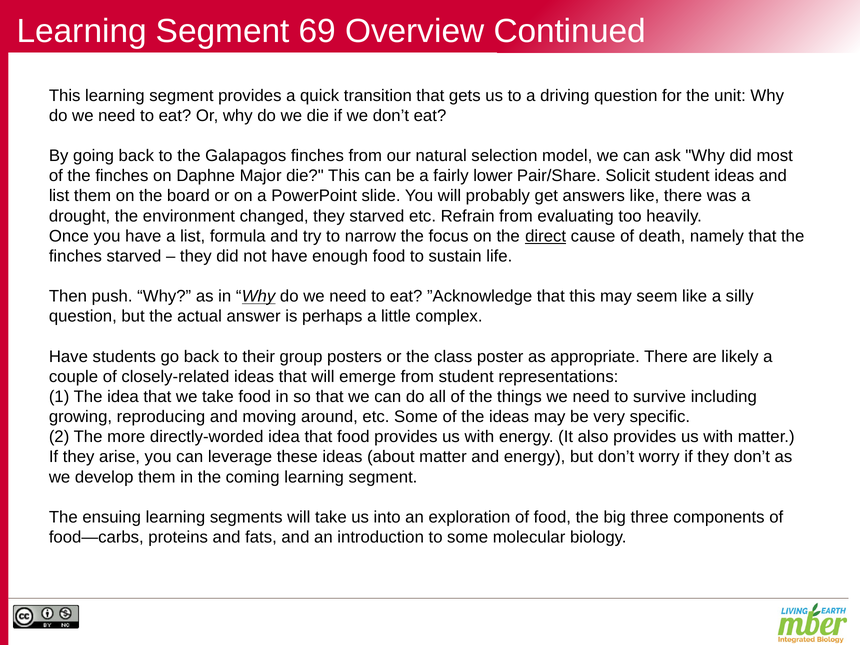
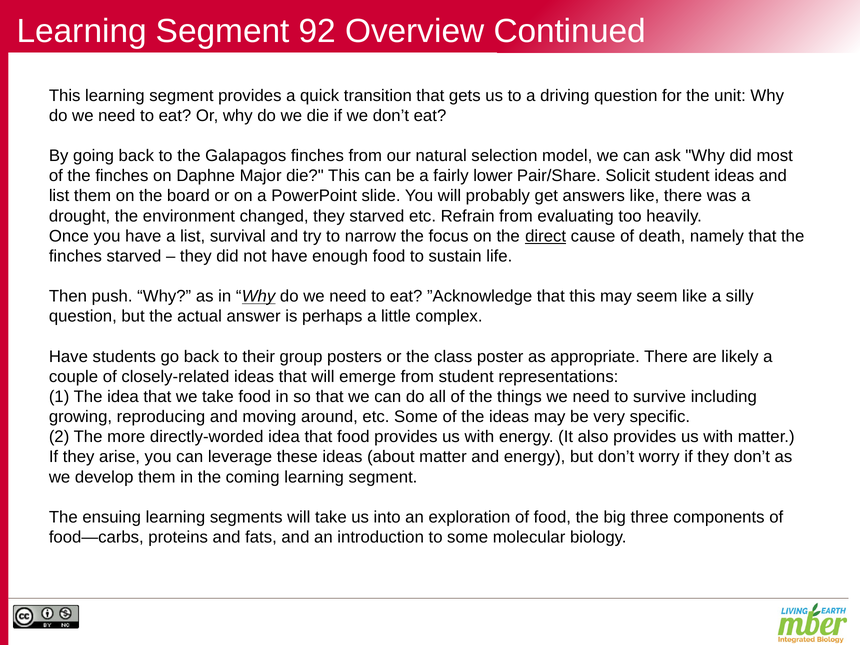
69: 69 -> 92 (317, 31)
formula: formula -> survival (238, 236)
